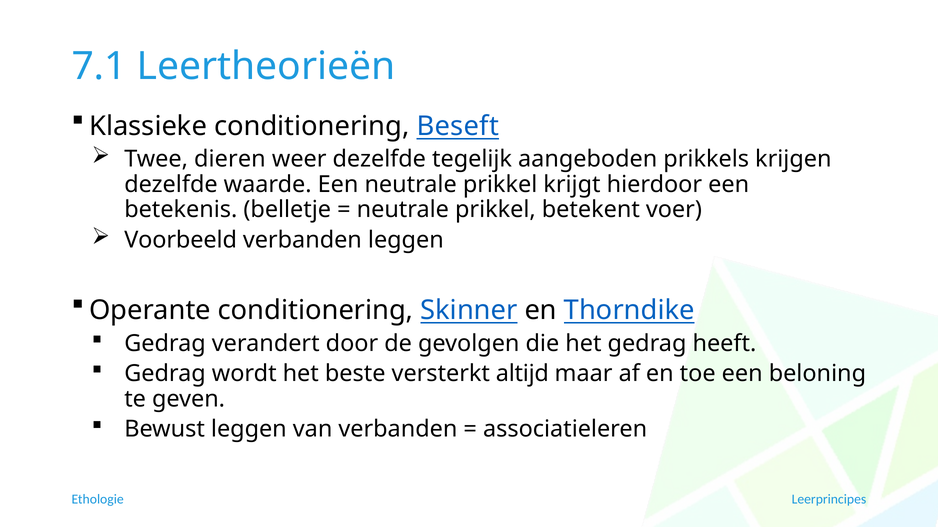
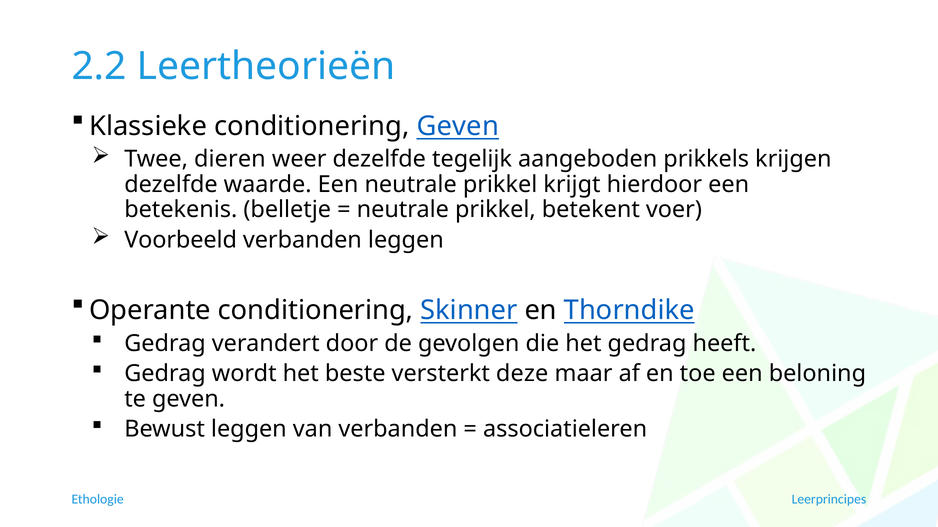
7.1: 7.1 -> 2.2 (99, 66)
conditionering Beseft: Beseft -> Geven (458, 126)
altijd: altijd -> deze (522, 374)
